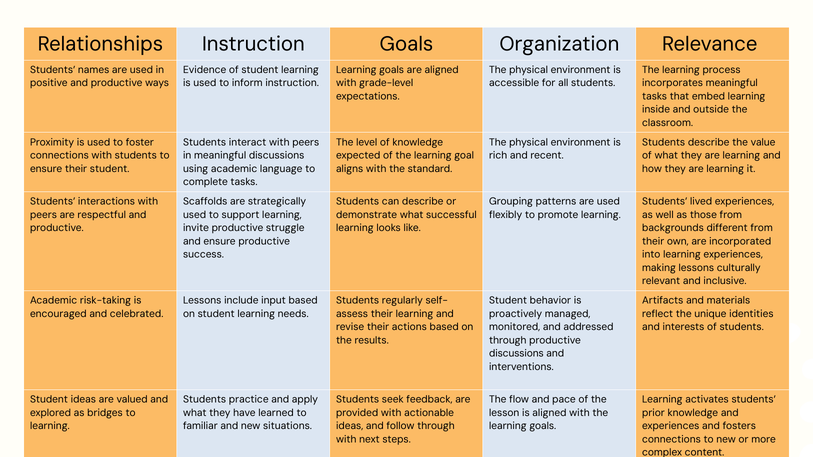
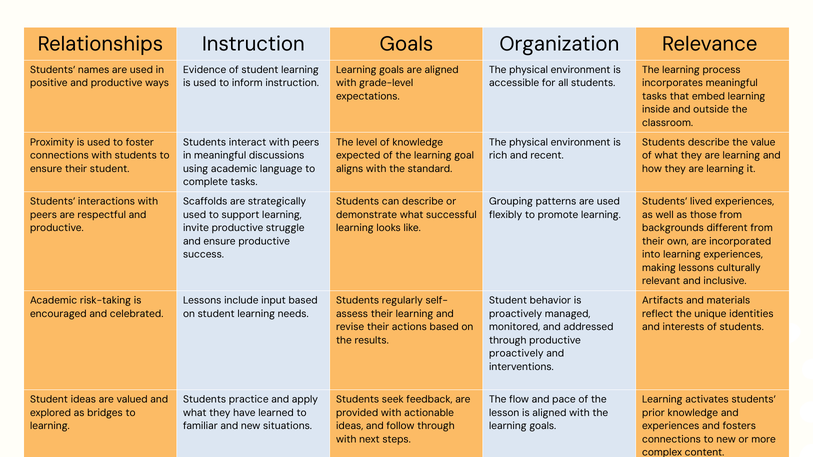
discussions: discussions -> proactively (516, 354)
